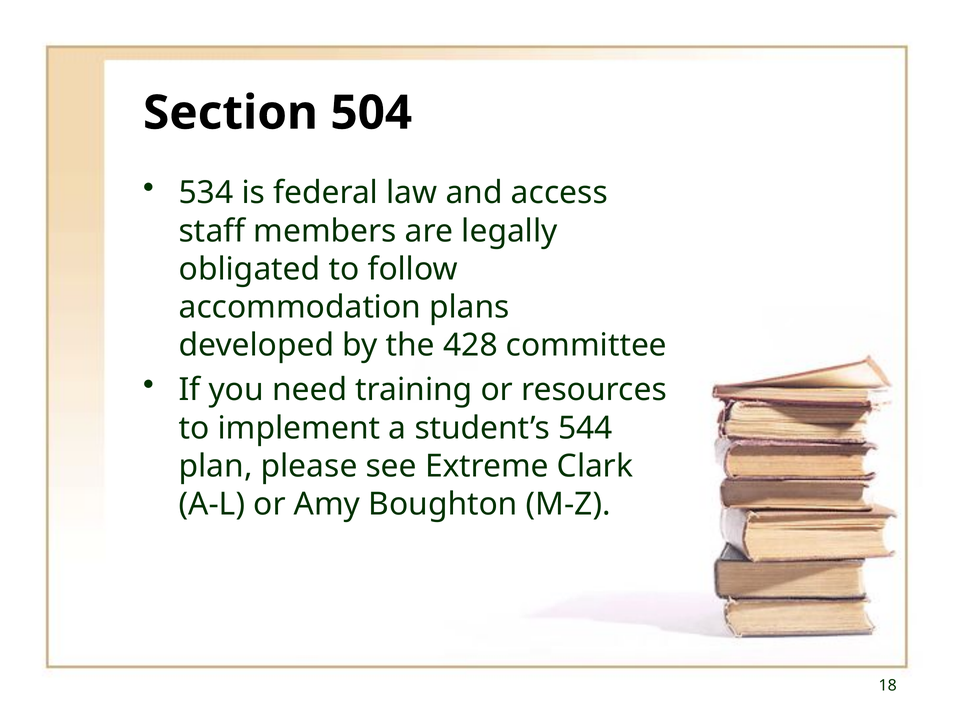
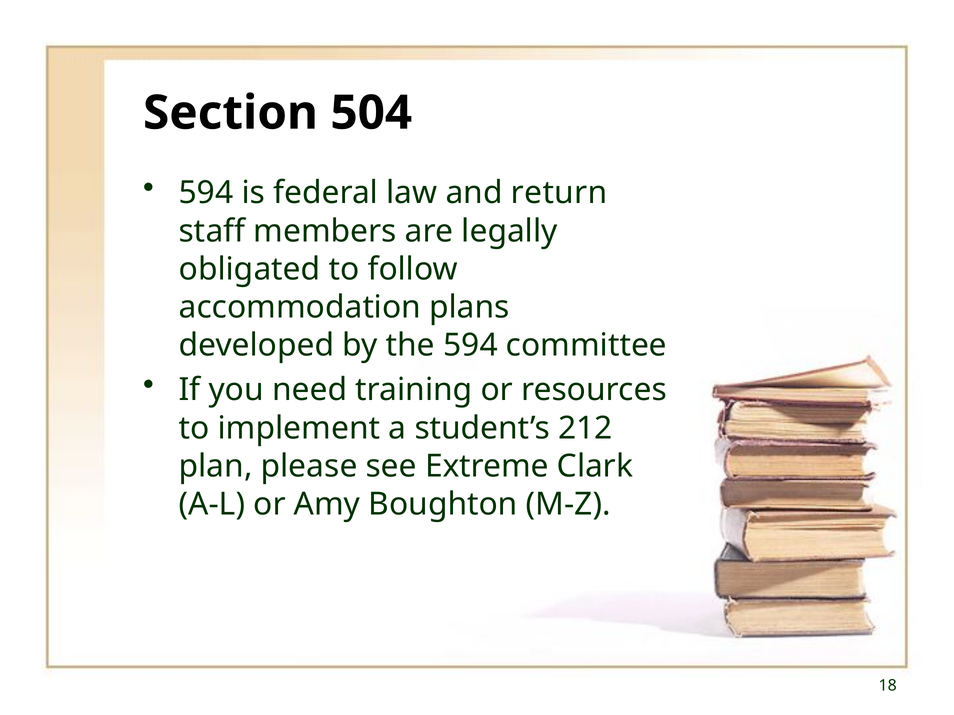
534: 534 -> 594 (206, 193)
access: access -> return (559, 193)
the 428: 428 -> 594 (470, 346)
544: 544 -> 212 (585, 428)
